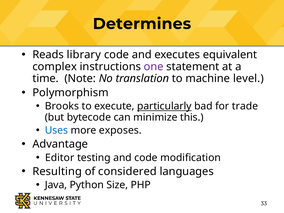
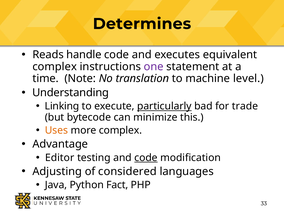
library: library -> handle (84, 55)
Polymorphism: Polymorphism -> Understanding (71, 93)
Brooks: Brooks -> Linking (62, 106)
Uses colour: blue -> orange (56, 130)
more exposes: exposes -> complex (120, 130)
code underline: none -> present (146, 158)
Resulting: Resulting -> Adjusting (57, 171)
Size: Size -> Fact (117, 185)
